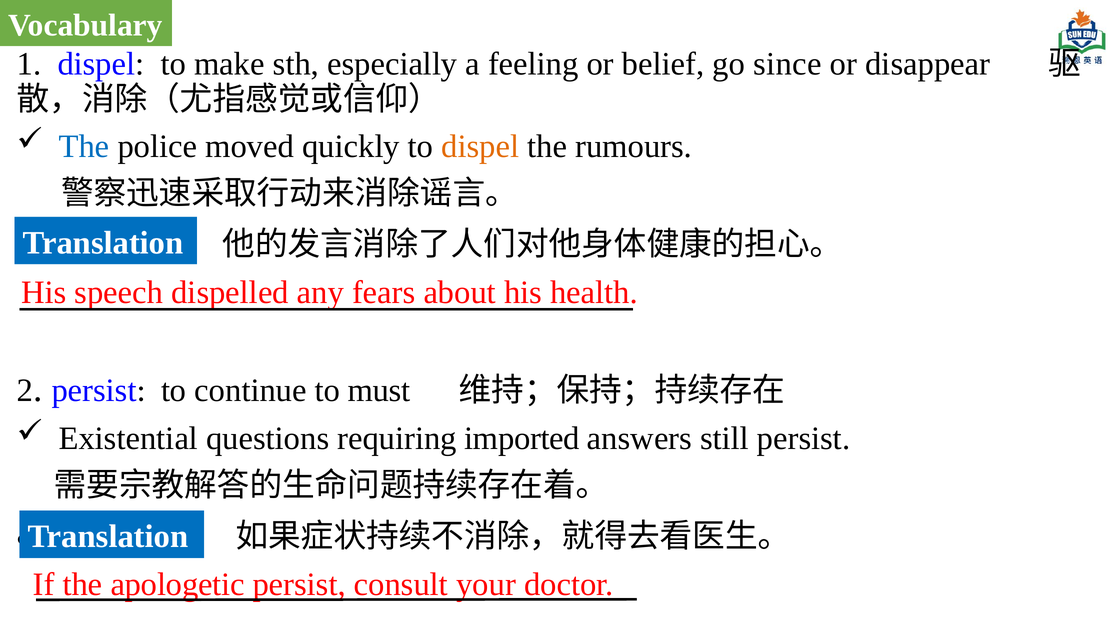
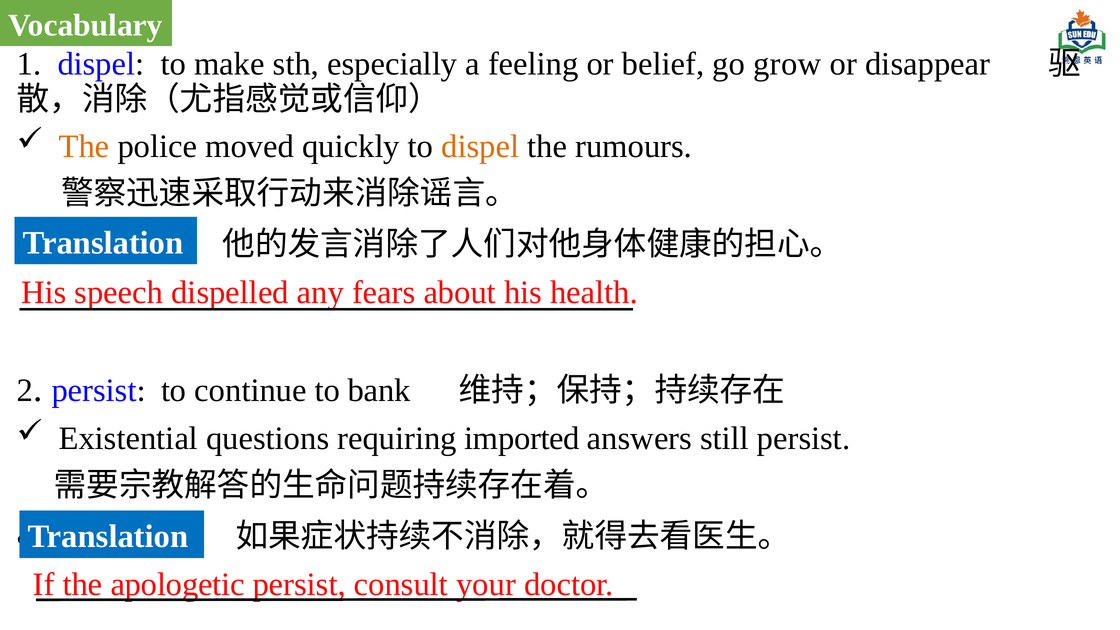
since: since -> grow (787, 64)
The colour: blue -> orange (84, 146)
must: must -> bank (379, 390)
